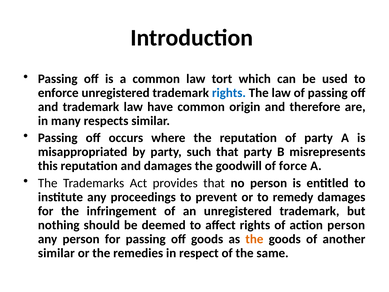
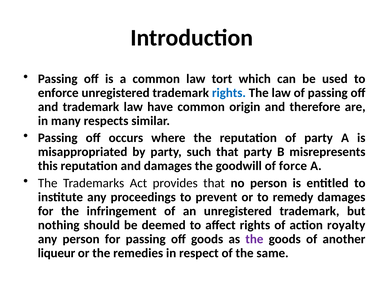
action person: person -> royalty (346, 225)
the colour: orange -> purple (254, 239)
similar: similar -> liqueur (56, 253)
